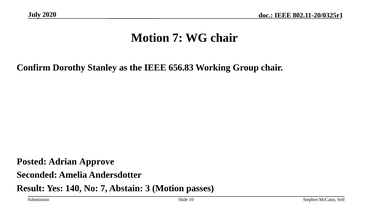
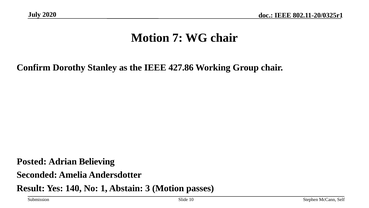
656.83: 656.83 -> 427.86 (181, 68)
Approve: Approve -> Believing (97, 161)
No 7: 7 -> 1 (104, 188)
